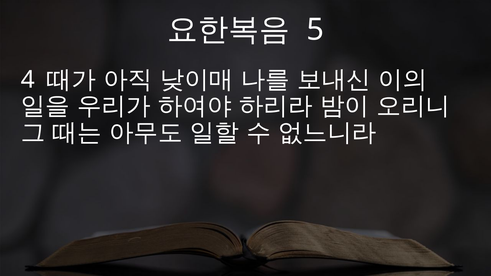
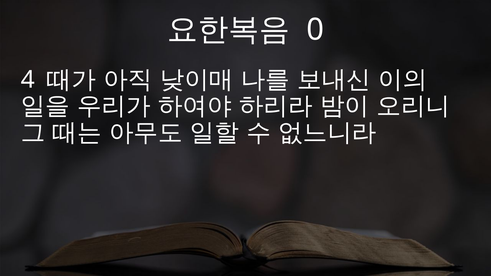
5: 5 -> 0 (315, 30)
